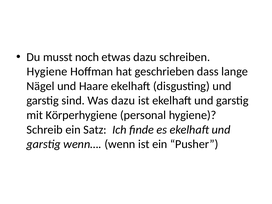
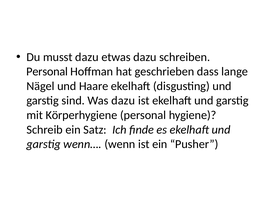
musst noch: noch -> dazu (87, 57)
Hygiene: Hygiene -> Personal (47, 72)
